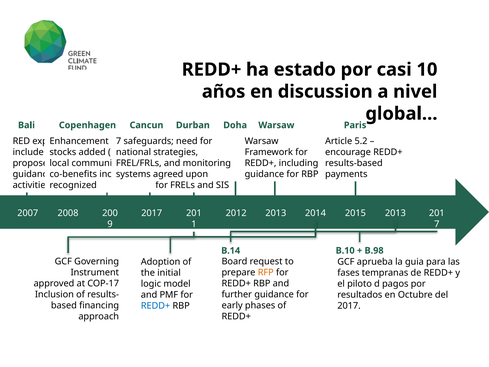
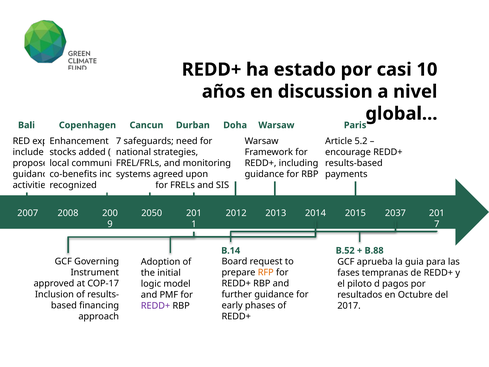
2017: 2017 -> 2050 (152, 213)
2013: 2013 -> 2037 (395, 213)
B.10: B.10 -> B.52 (345, 250)
B.98: B.98 -> B.88 (374, 250)
REDD+ colour: blue -> purple (156, 305)
